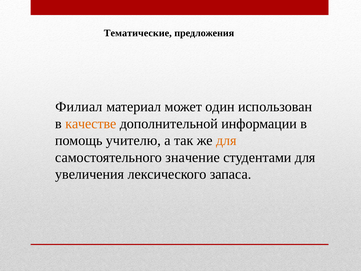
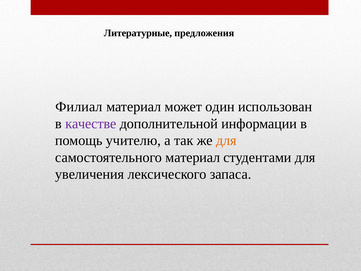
Тематические: Тематические -> Литературные (138, 33)
качестве colour: orange -> purple (91, 124)
самостоятельного значение: значение -> материал (193, 157)
